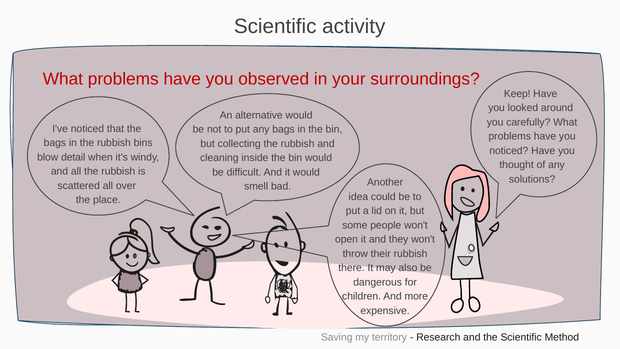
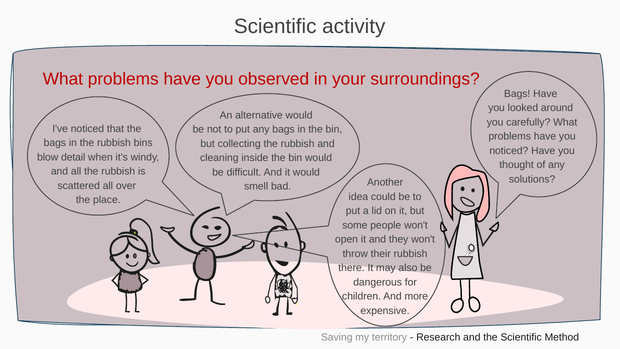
Keep: Keep -> Bags (517, 94)
